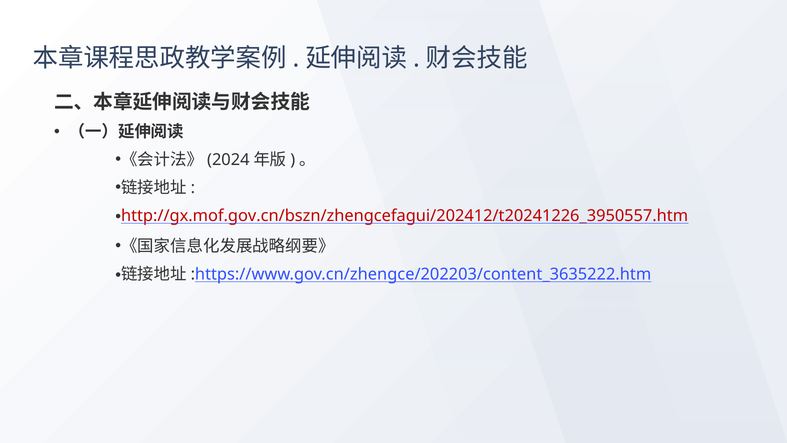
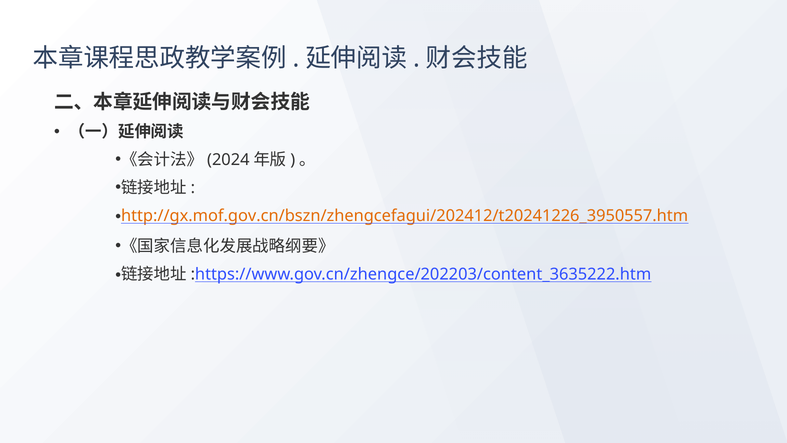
http://gx.mof.gov.cn/bszn/zhengcefagui/202412/t20241226_3950557.htm colour: red -> orange (405, 216)
